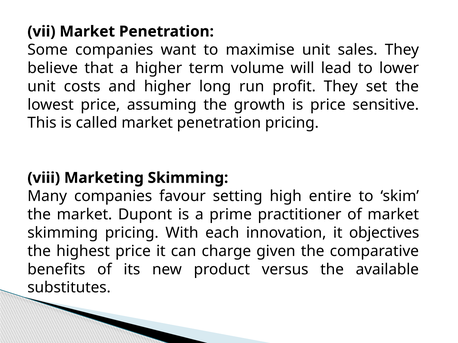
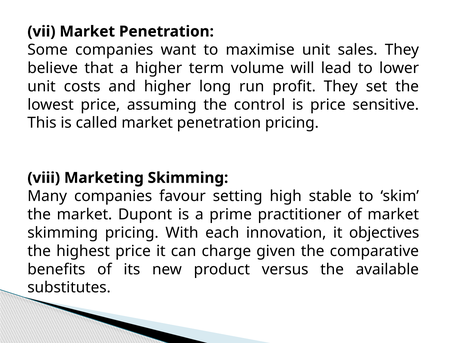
growth: growth -> control (259, 105)
entire: entire -> stable (330, 196)
